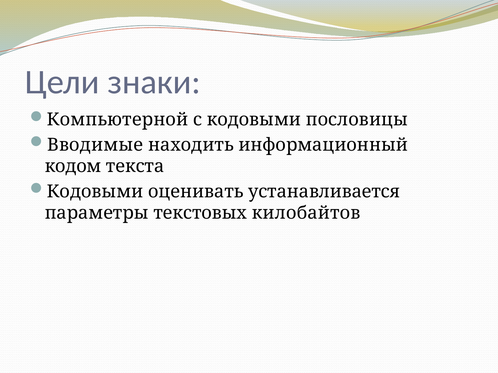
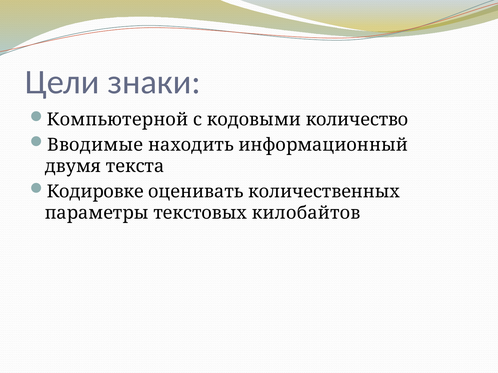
пословицы: пословицы -> количество (357, 120)
кодом: кодом -> двумя (73, 167)
Кодовыми: Кодовыми -> Кодировке (95, 192)
устанавливается: устанавливается -> количественных (324, 192)
